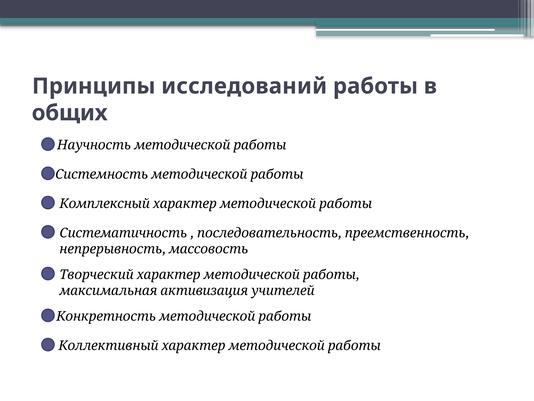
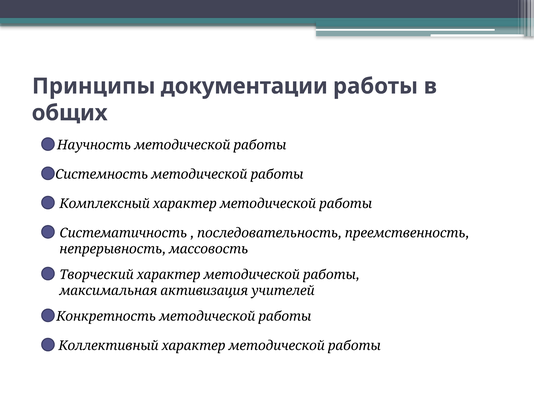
исследований: исследований -> документации (244, 86)
